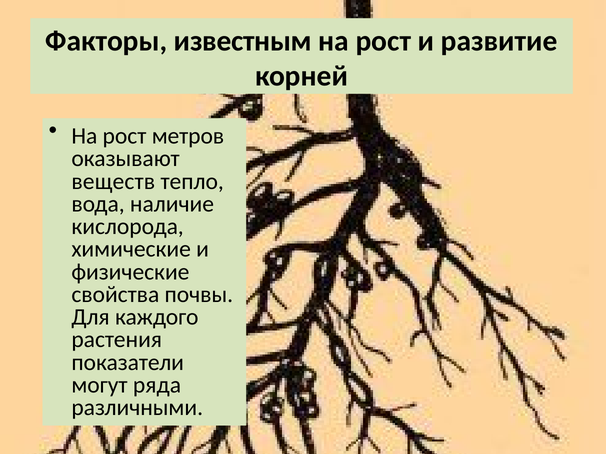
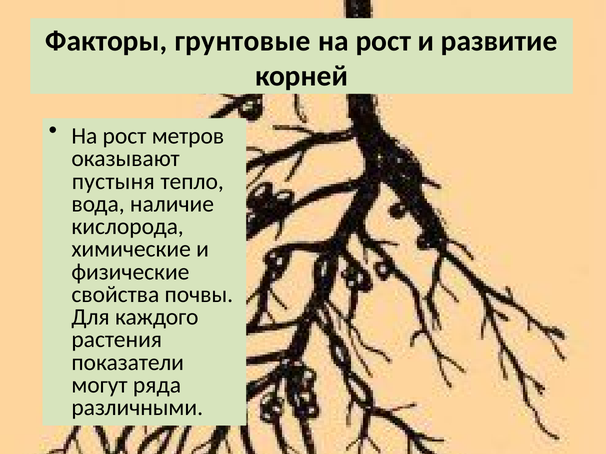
известным: известным -> грунтовые (243, 41)
веществ: веществ -> пустыня (113, 182)
